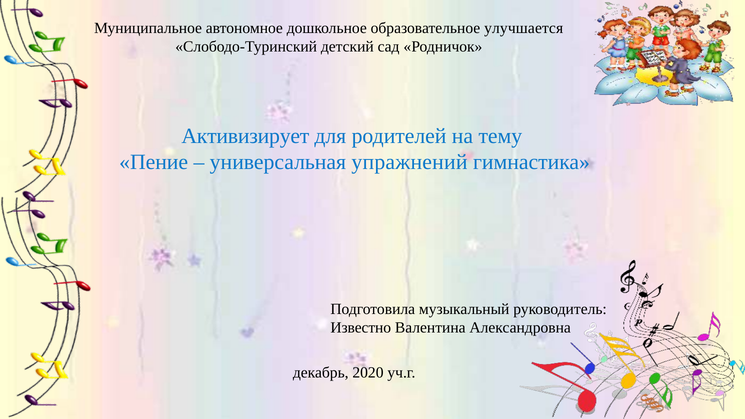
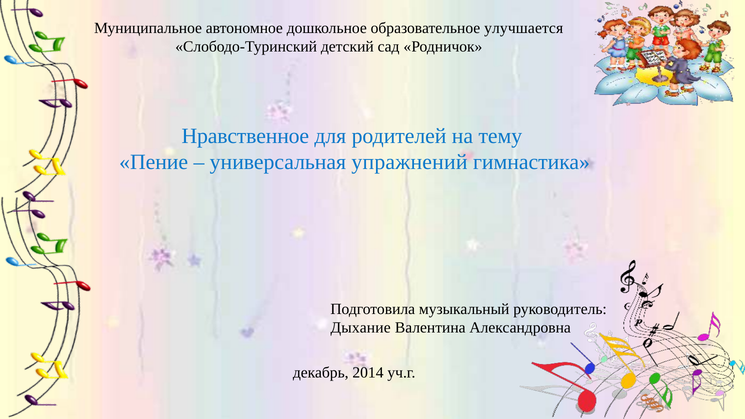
Активизирует: Активизирует -> Нравственное (245, 136)
Известно: Известно -> Дыхание (361, 328)
2020: 2020 -> 2014 (368, 373)
